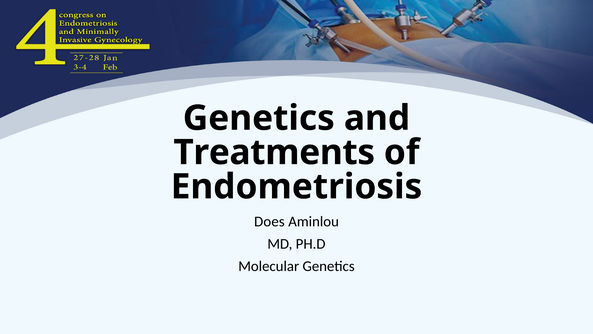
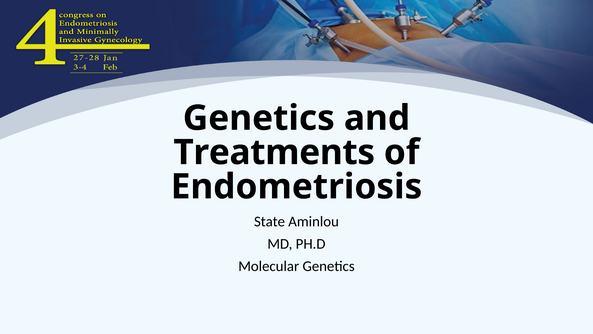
Does: Does -> State (270, 221)
